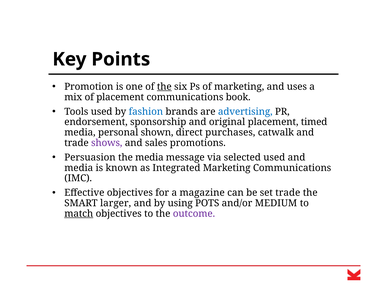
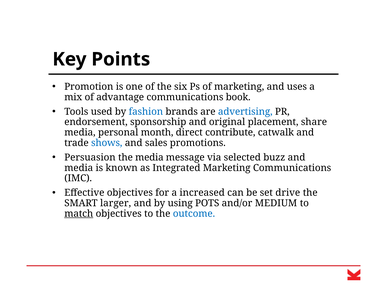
the underline: present -> none (164, 87)
of placement: placement -> advantage (120, 97)
timed: timed -> share (314, 122)
shown: shown -> month (157, 133)
purchases: purchases -> contribute (230, 133)
shows colour: purple -> blue (107, 143)
selected used: used -> buzz (274, 158)
magazine: magazine -> increased (202, 193)
set trade: trade -> drive (288, 193)
outcome colour: purple -> blue (194, 214)
